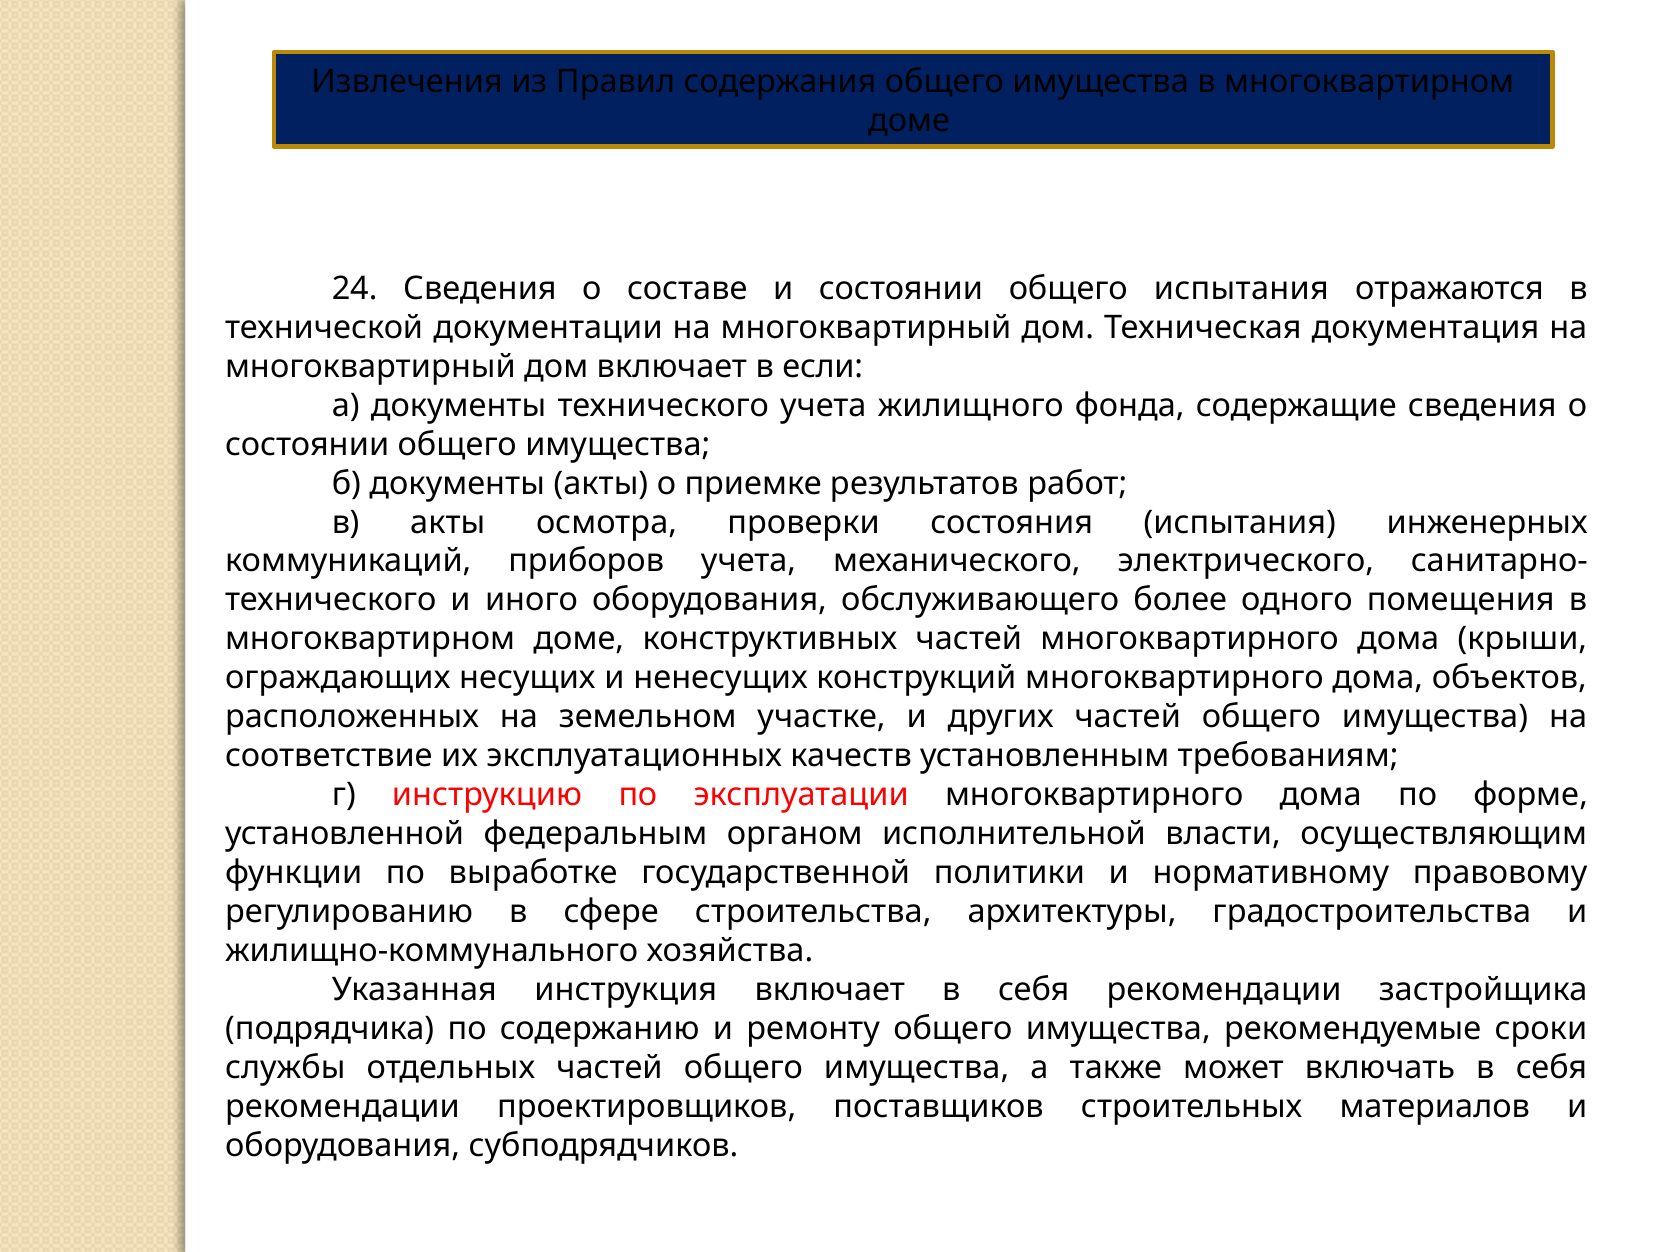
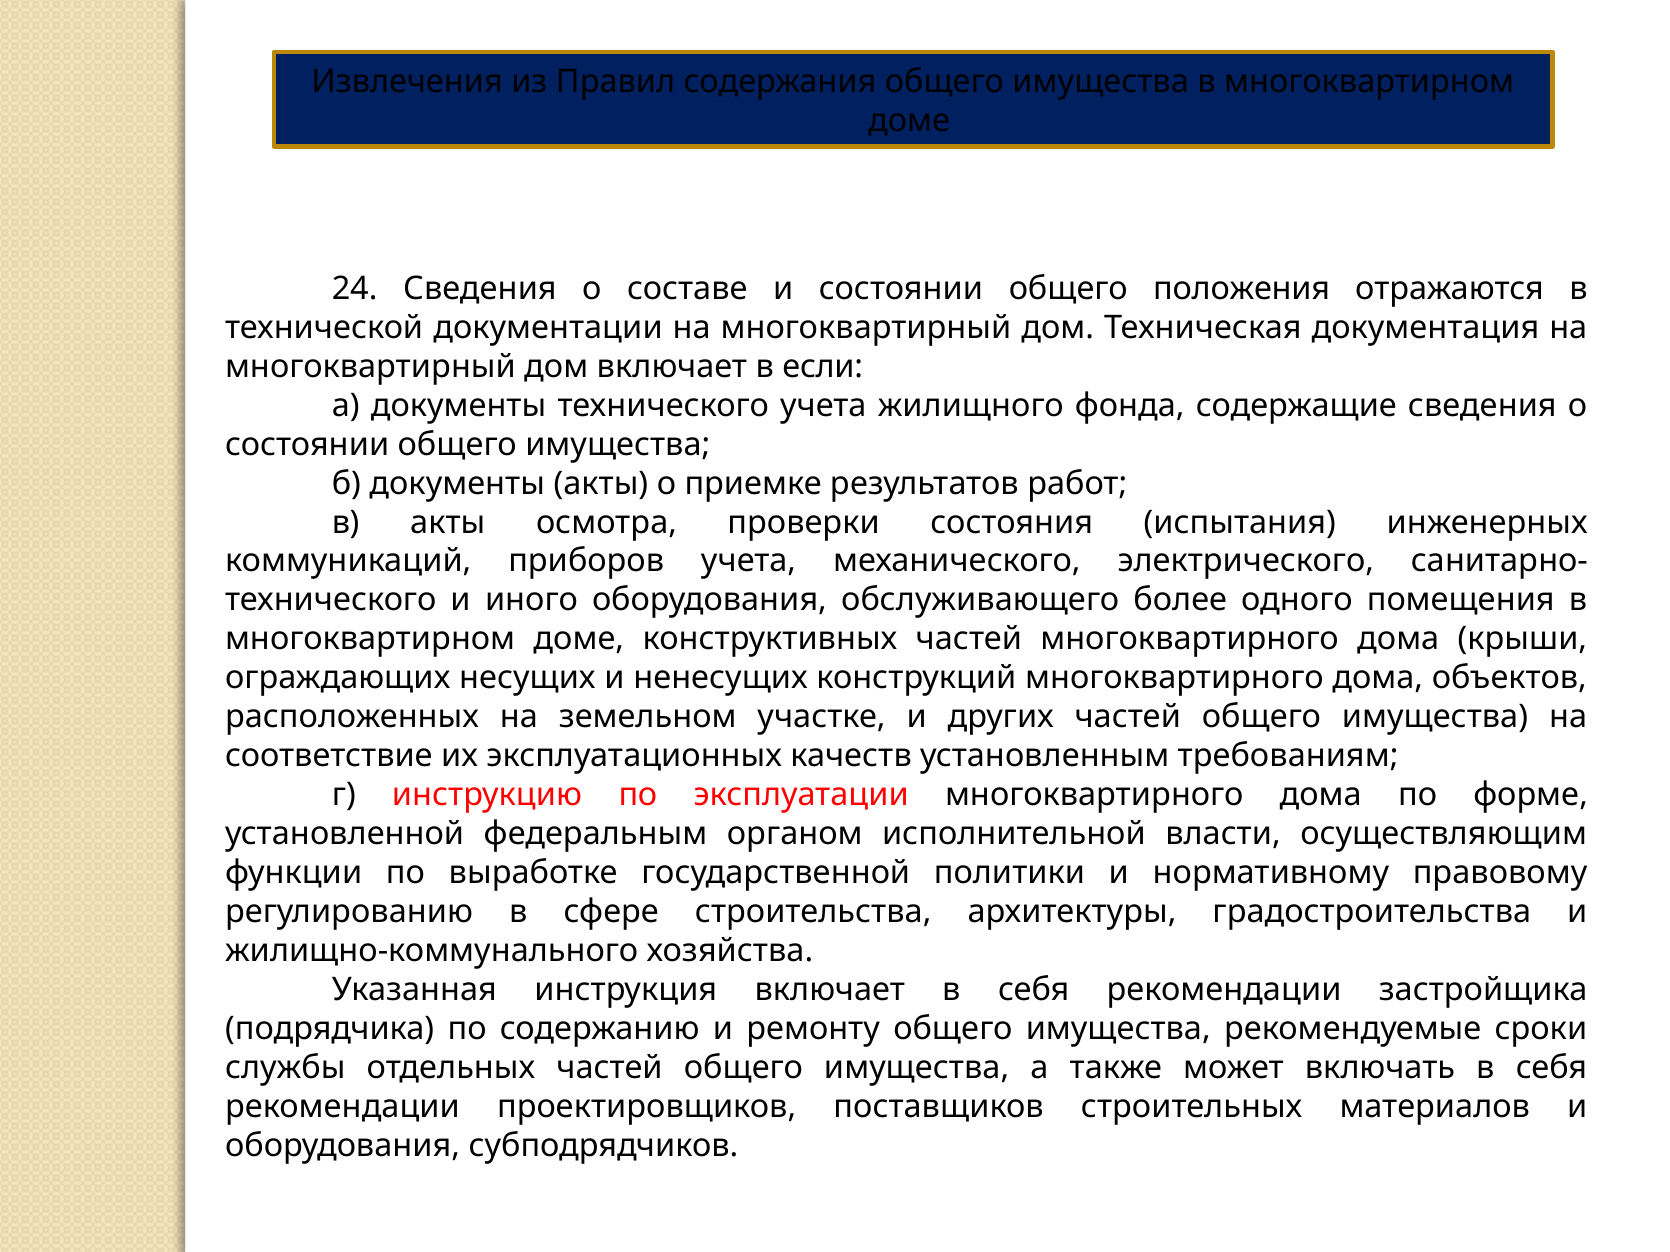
общего испытания: испытания -> положения (1242, 289)
